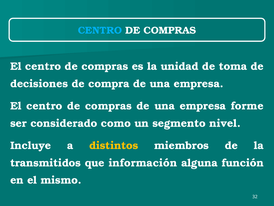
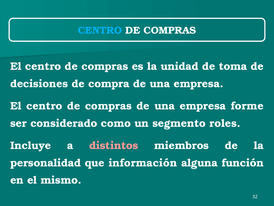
nivel: nivel -> roles (225, 123)
distintos colour: yellow -> pink (114, 145)
transmitidos: transmitidos -> personalidad (46, 162)
